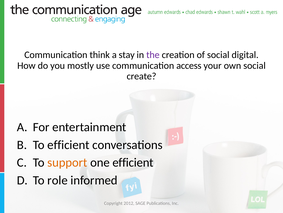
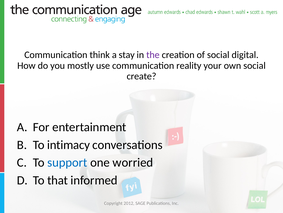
access: access -> reality (189, 65)
To efficient: efficient -> intimacy (69, 144)
support colour: orange -> blue (67, 162)
one efficient: efficient -> worried (133, 162)
role: role -> that (58, 180)
